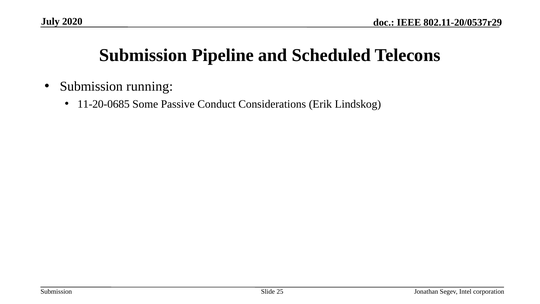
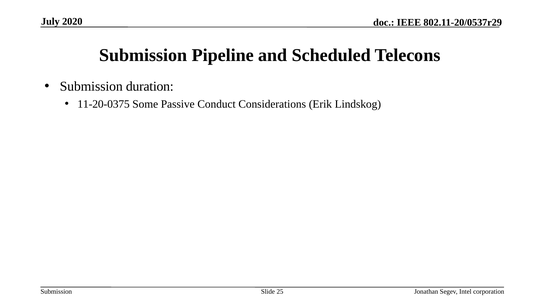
running: running -> duration (150, 86)
11-20-0685: 11-20-0685 -> 11-20-0375 (104, 104)
